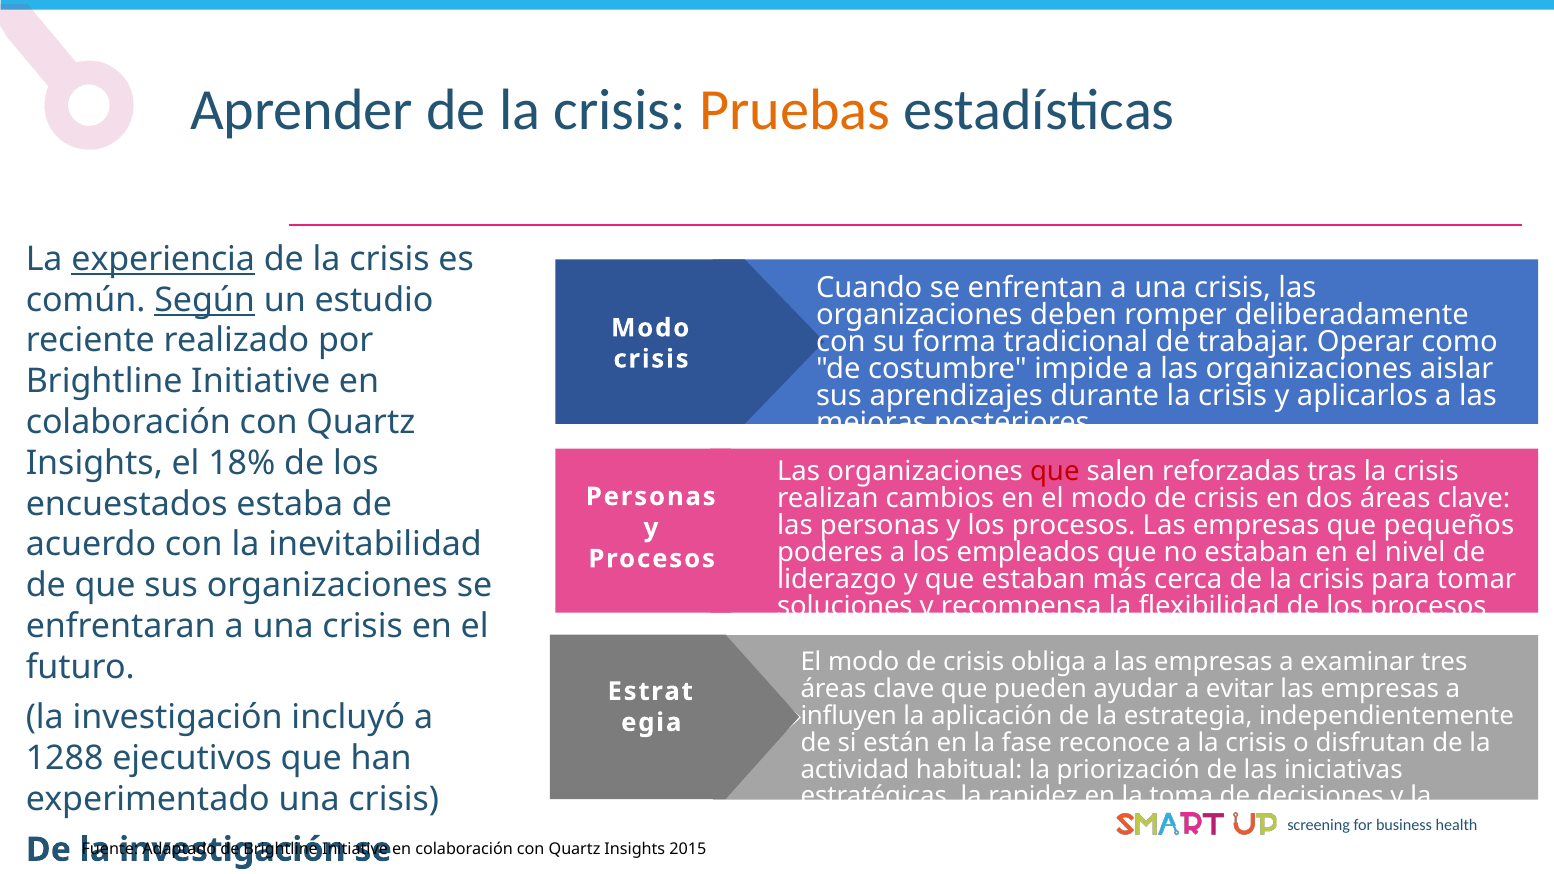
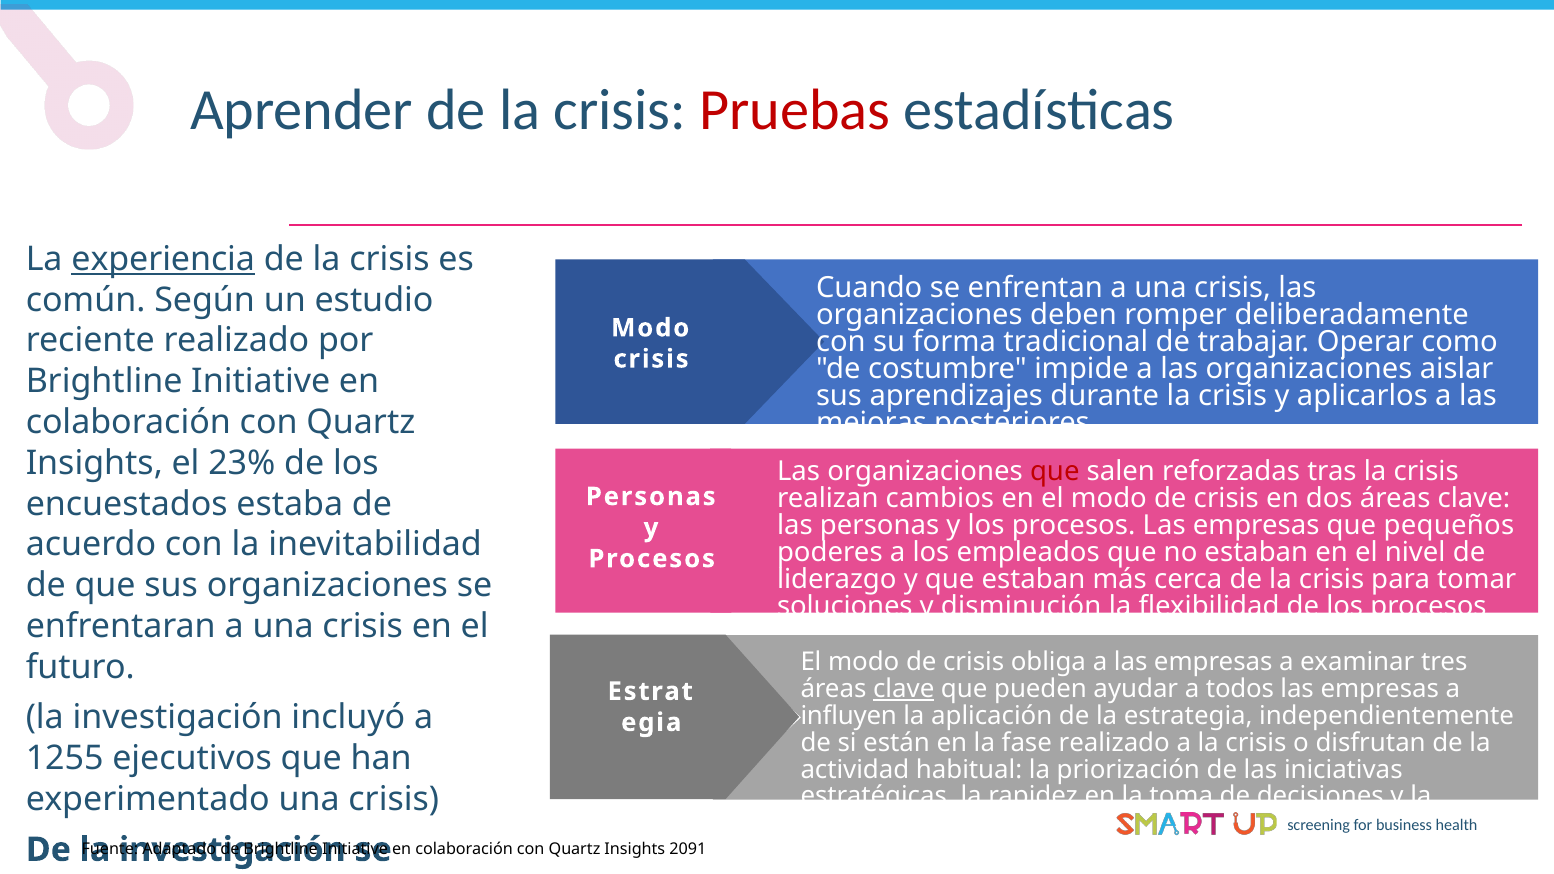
Pruebas colour: orange -> red (795, 111)
Según underline: present -> none (205, 300)
18%: 18% -> 23% (242, 463)
recompensa: recompensa -> disminución (1021, 606)
clave underline: none -> present (904, 689)
evitar: evitar -> todos (1240, 689)
fase reconoce: reconoce -> realizado (1114, 743)
1288: 1288 -> 1255 (65, 758)
2015: 2015 -> 2091 (688, 849)
